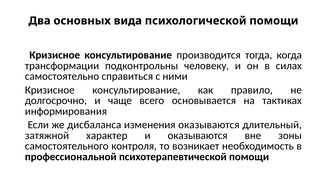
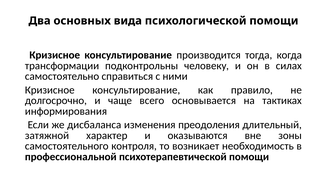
изменения оказываются: оказываются -> преодоления (209, 125)
